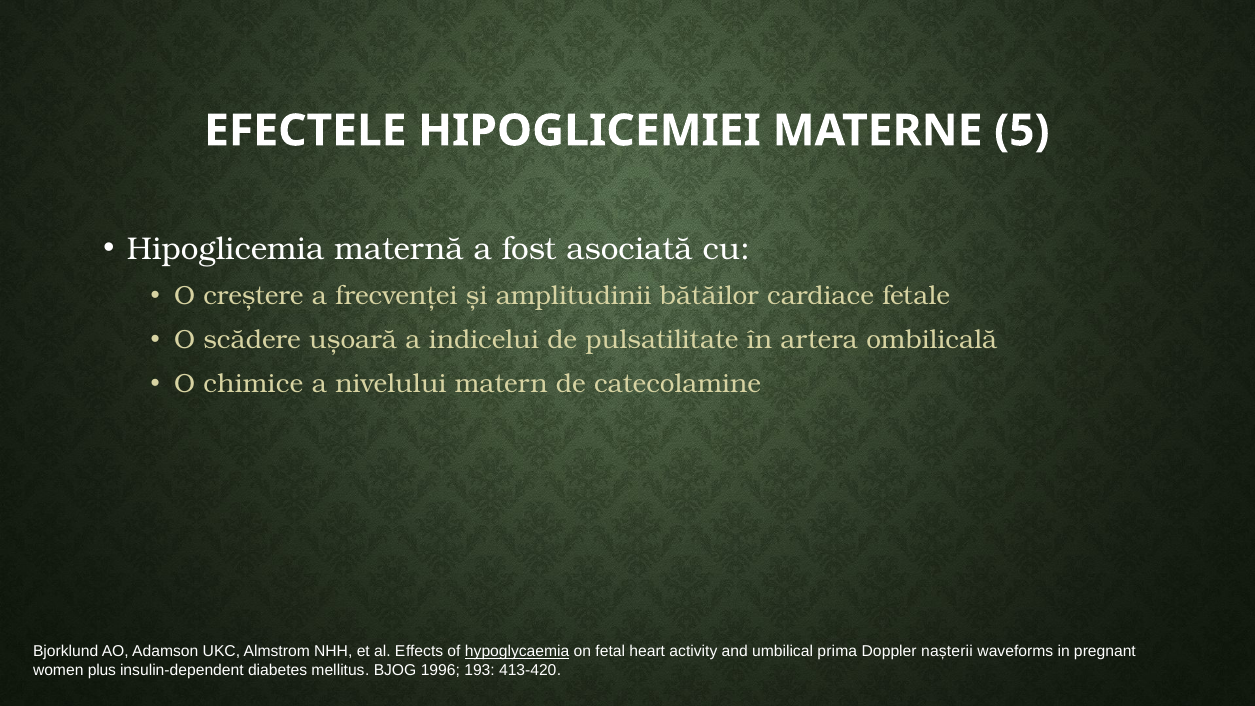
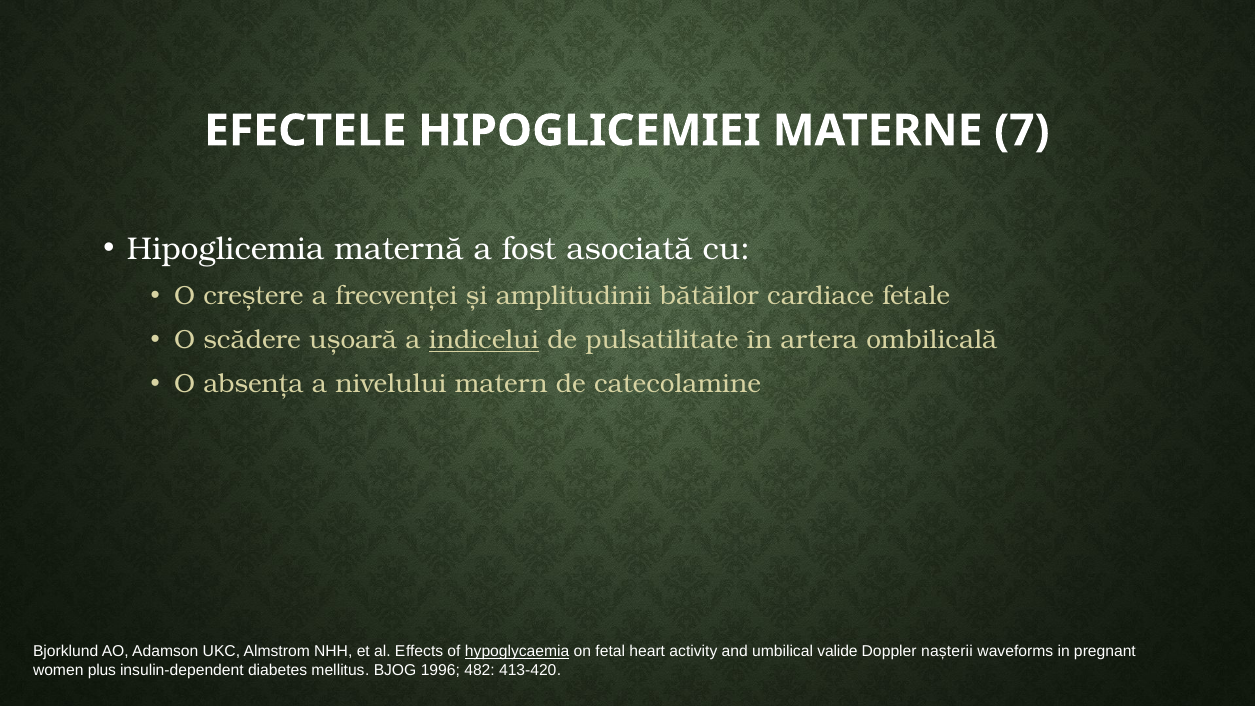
5: 5 -> 7 (1022, 131)
indicelui underline: none -> present (484, 340)
chimice: chimice -> absența (253, 384)
prima: prima -> valide (837, 651)
193: 193 -> 482 (480, 670)
